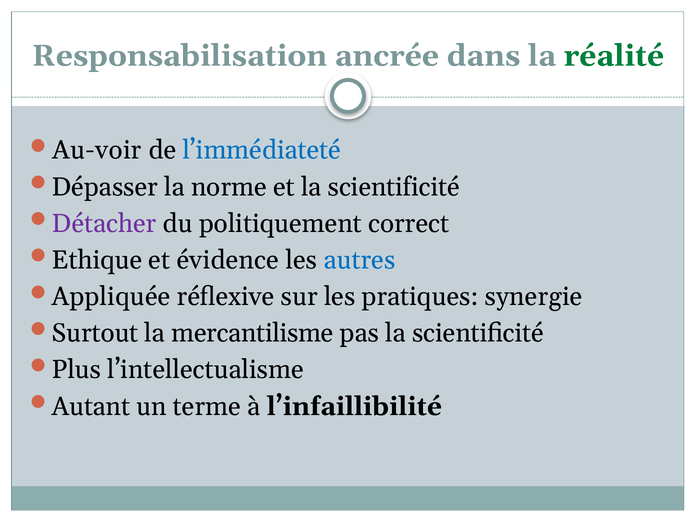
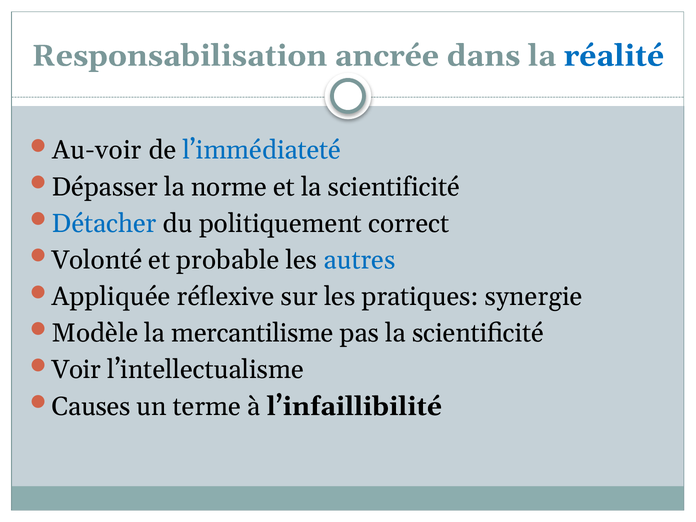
réalité colour: green -> blue (614, 56)
Détacher colour: purple -> blue (104, 224)
Ethique: Ethique -> Volonté (97, 260)
évidence: évidence -> probable (228, 260)
Surtout: Surtout -> Modèle (95, 333)
Plus: Plus -> Voir (77, 370)
Autant: Autant -> Causes (91, 406)
